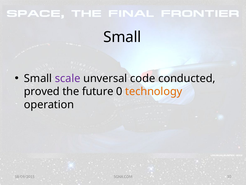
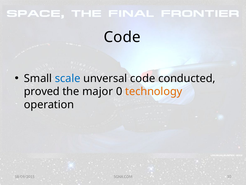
Small: Small -> Code (122, 37)
scale colour: purple -> blue (68, 78)
future: future -> major (98, 91)
